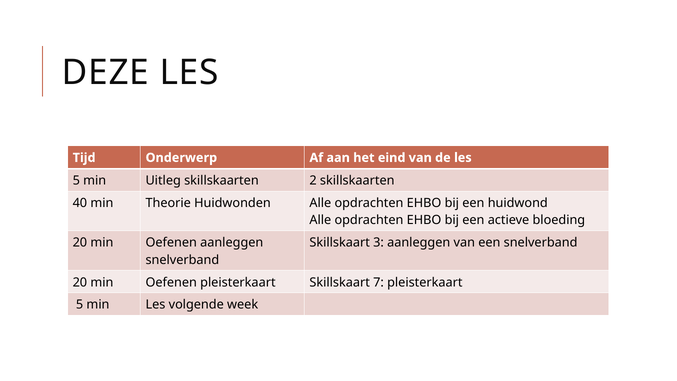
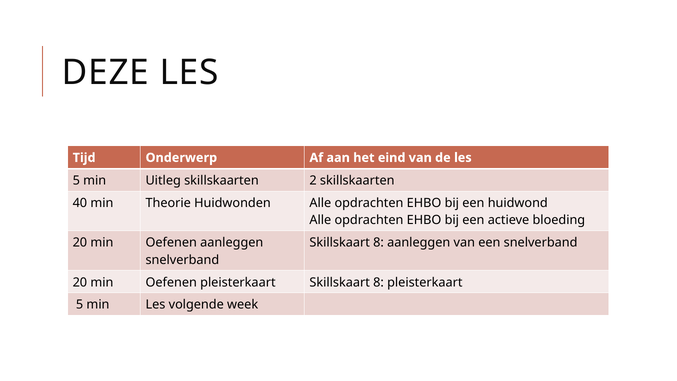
3: 3 -> 8 (379, 243)
pleisterkaart Skillskaart 7: 7 -> 8 (379, 282)
